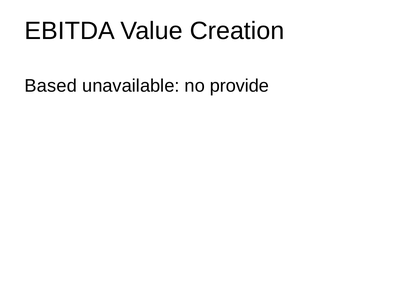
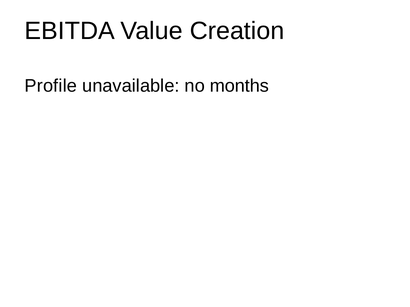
Based: Based -> Profile (51, 86)
provide: provide -> months (239, 86)
